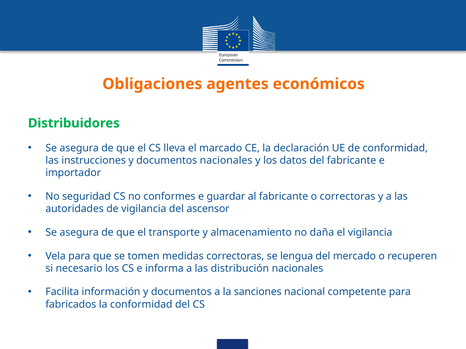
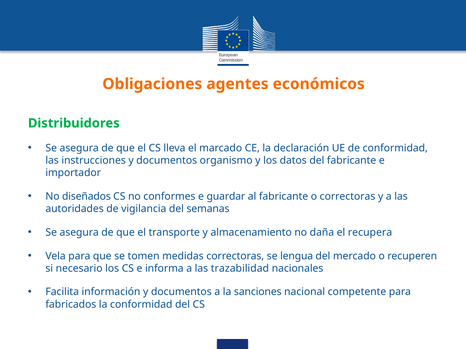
documentos nacionales: nacionales -> organismo (226, 161)
seguridad: seguridad -> diseñados (86, 197)
ascensor: ascensor -> semanas (208, 209)
el vigilancia: vigilancia -> recupera (370, 233)
distribución: distribución -> trazabilidad (240, 269)
